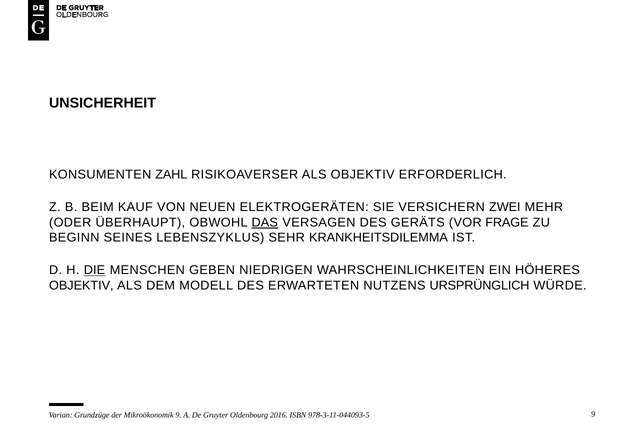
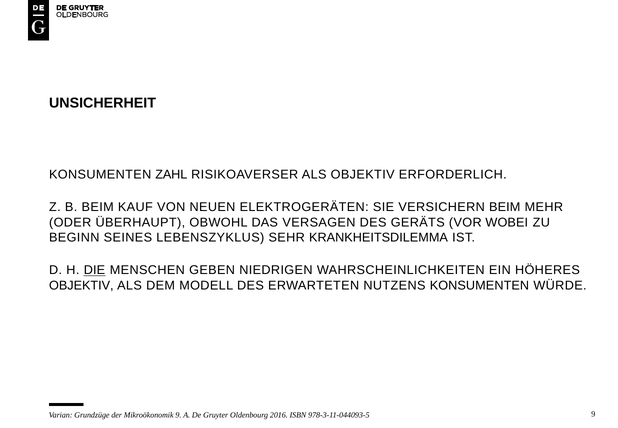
VERSICHERN ZWEI: ZWEI -> BEIM (505, 207)
DAS underline: present -> none (265, 222)
FRAGE: FRAGE -> WOBEI (507, 222)
NUTZENS URSPRÜNGLICH: URSPRÜNGLICH -> KONSUMENTEN (479, 285)
